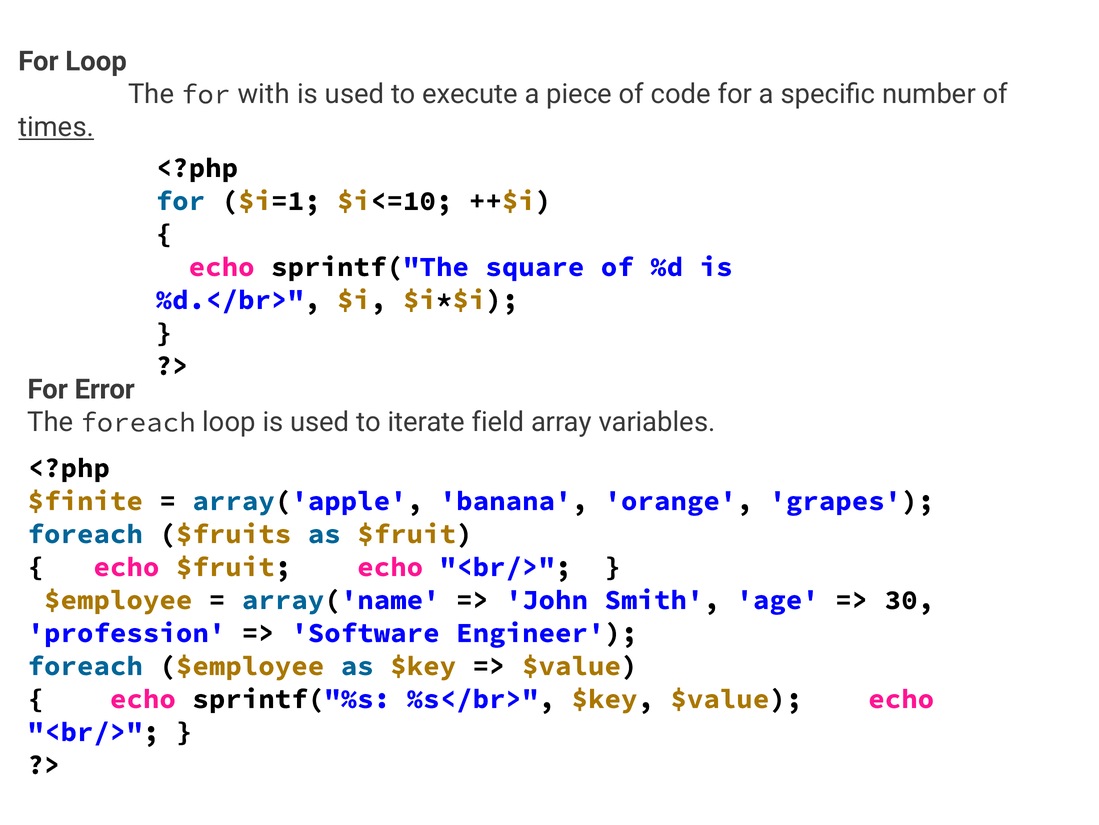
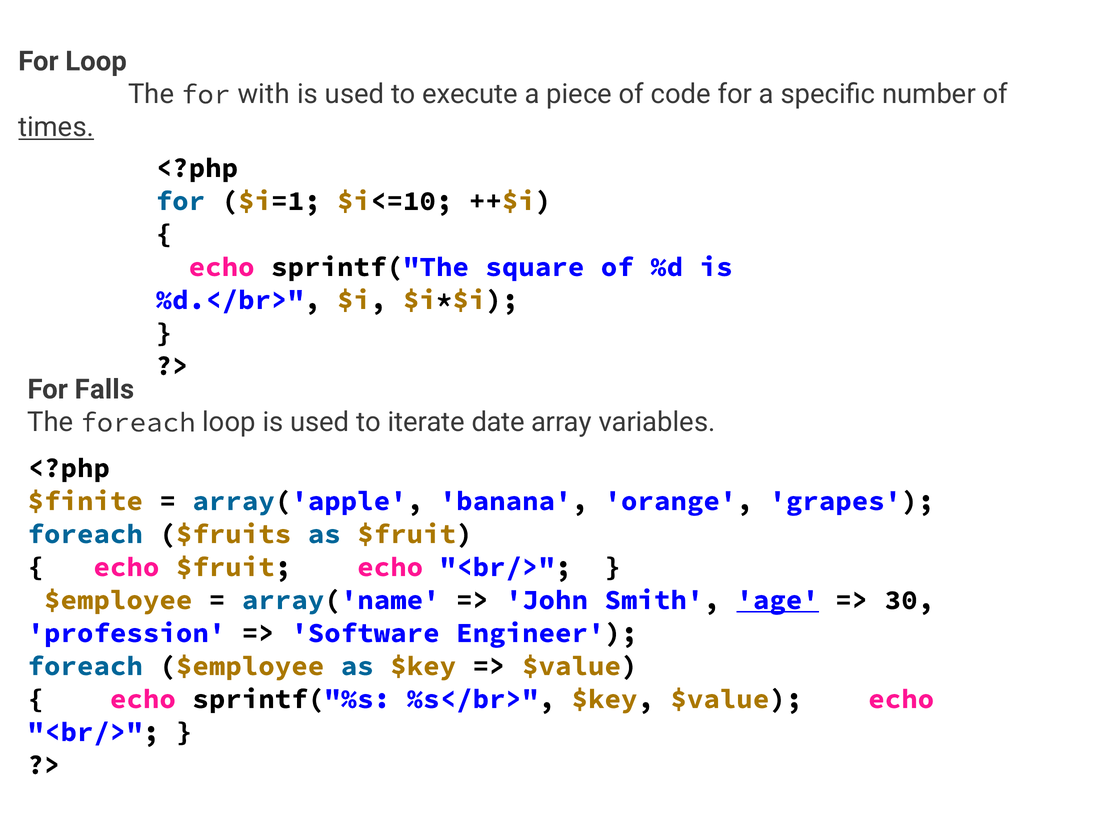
Error: Error -> Falls (104, 389)
field: field -> date (498, 422)
age underline: none -> present (778, 599)
